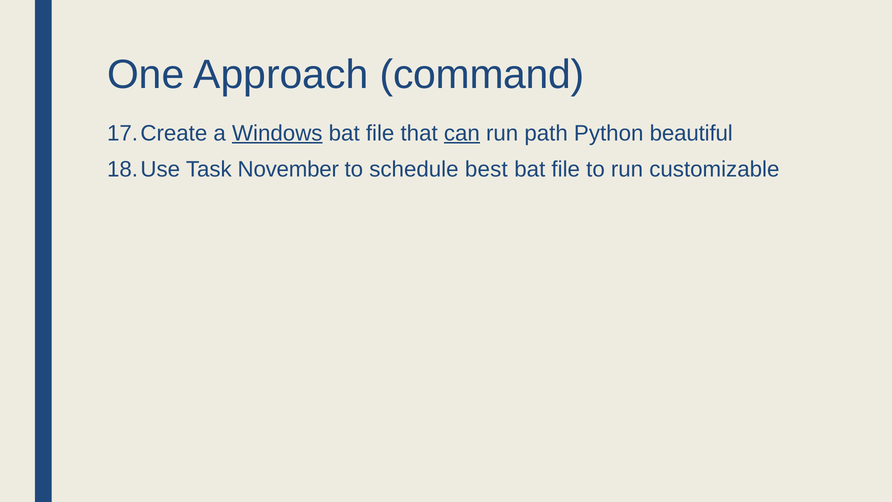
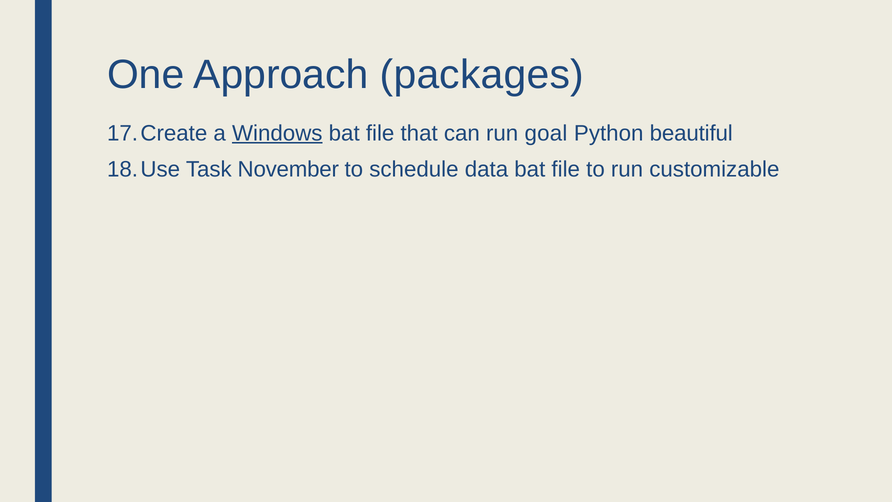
command: command -> packages (482, 75)
can underline: present -> none (462, 133)
path: path -> goal (546, 133)
best: best -> data (486, 169)
